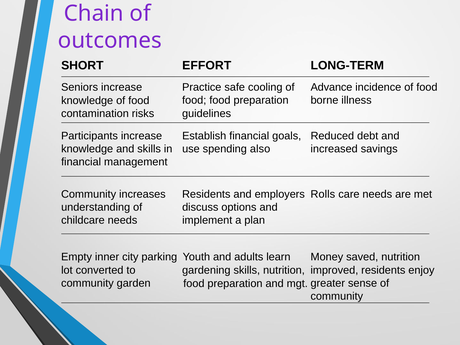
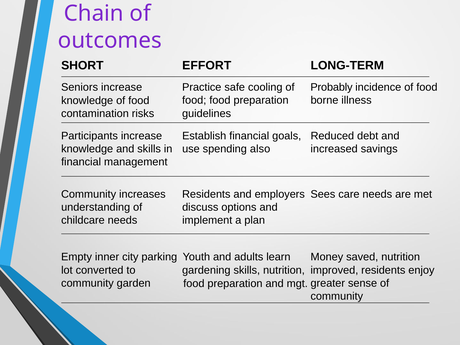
Advance: Advance -> Probably (331, 87)
Rolls: Rolls -> Sees (323, 194)
